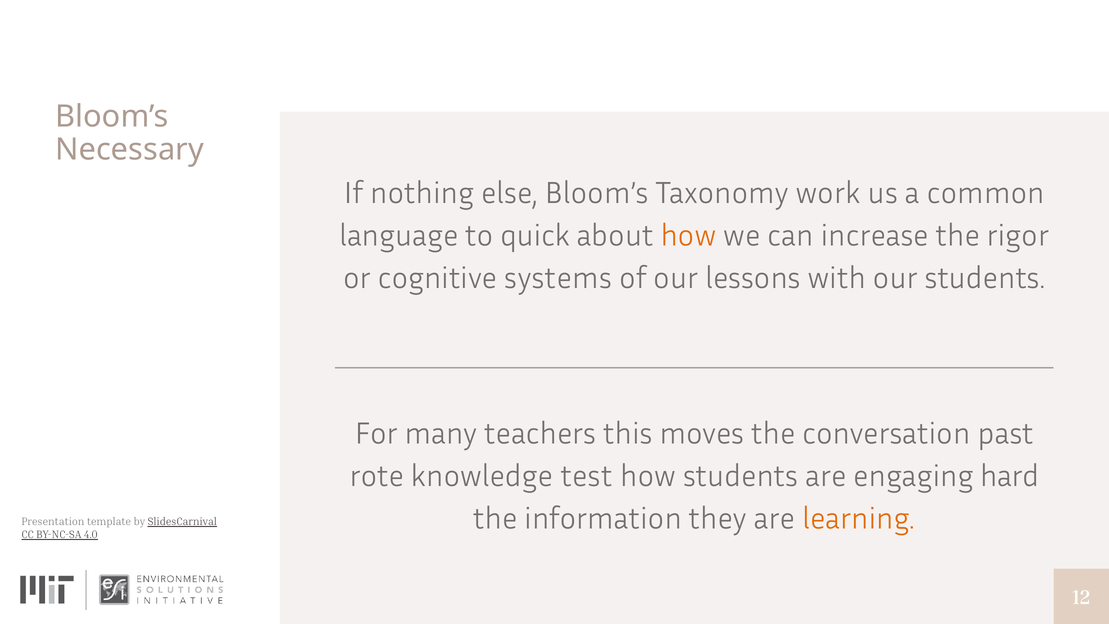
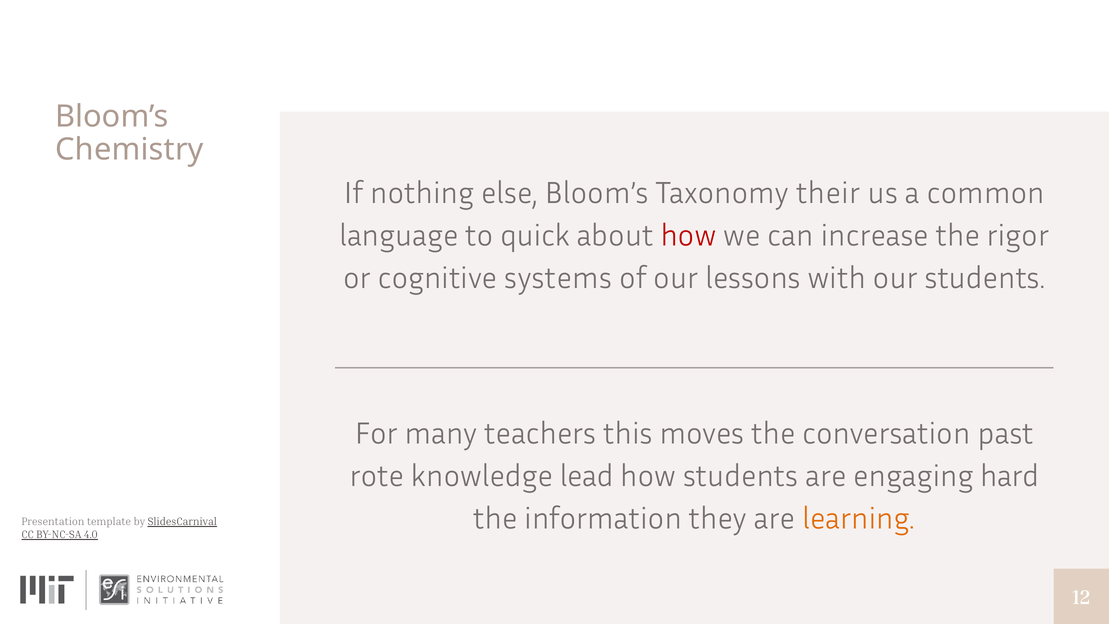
Necessary: Necessary -> Chemistry (129, 150)
work: work -> their (828, 193)
how colour: orange -> red (688, 236)
test: test -> lead (587, 476)
